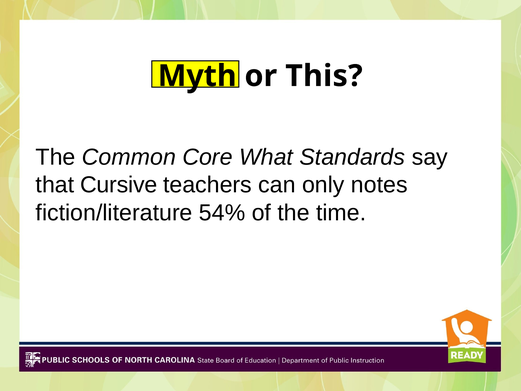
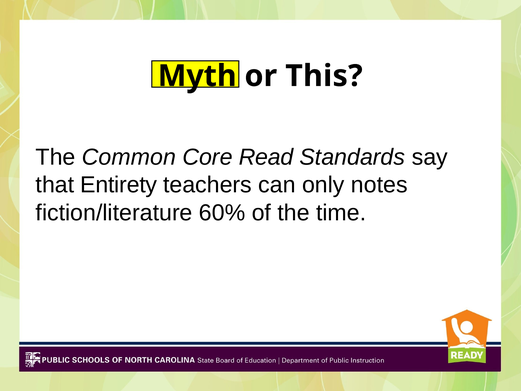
What: What -> Read (266, 157)
Cursive: Cursive -> Entirety (119, 185)
54%: 54% -> 60% (222, 213)
